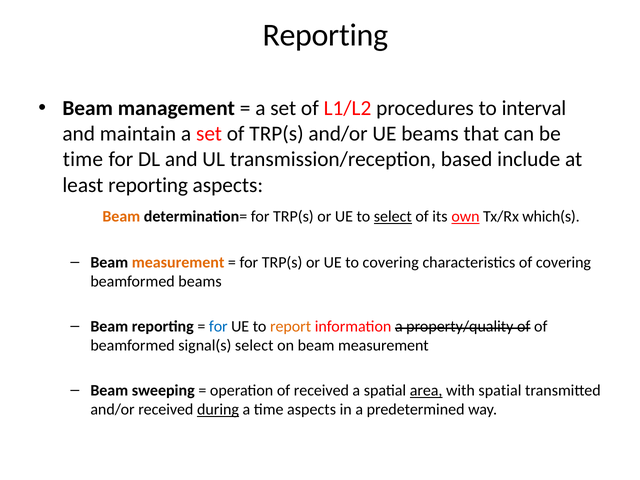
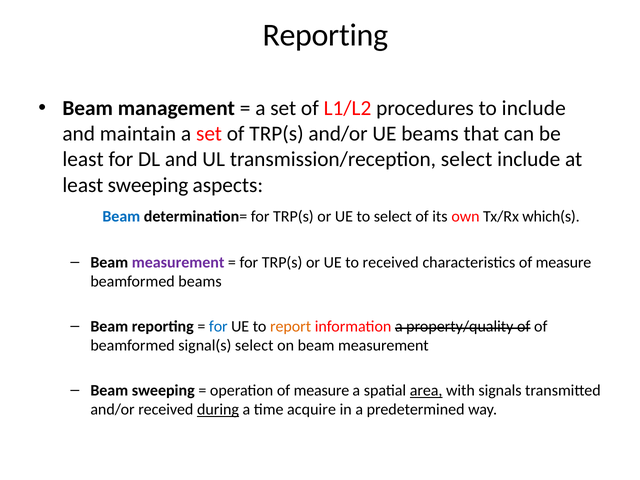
to interval: interval -> include (534, 108)
time: time -> least (83, 159)
transmission/reception based: based -> select (467, 159)
least reporting: reporting -> sweeping (148, 185)
Beam colour: orange -> blue (121, 217)
select underline: present -> none (393, 217)
own underline: present -> none (466, 217)
measurement colour: orange -> purple (178, 262)
to covering: covering -> received (391, 262)
characteristics of covering: covering -> measure (564, 262)
operation of received: received -> measure (321, 390)
with spatial: spatial -> signals (500, 390)
time aspects: aspects -> acquire (312, 410)
